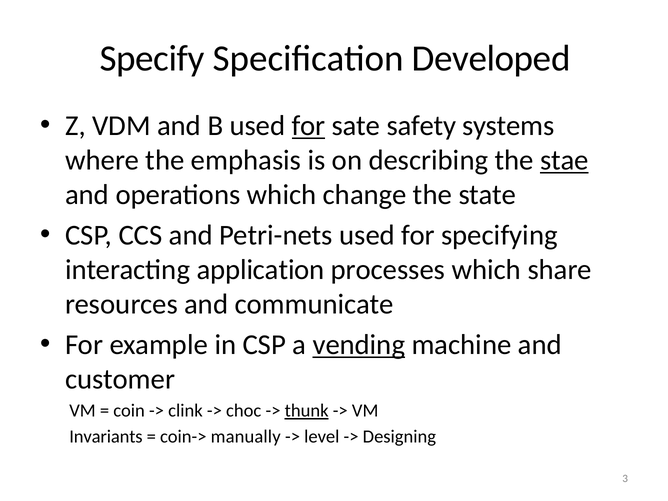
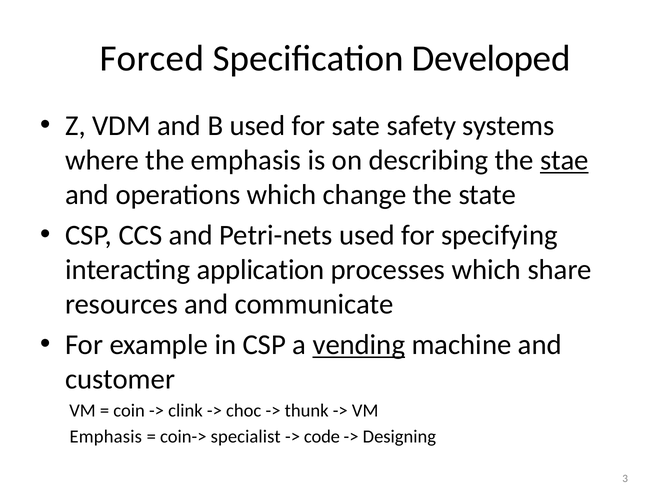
Specify: Specify -> Forced (152, 58)
for underline: present -> none (309, 126)
thunk underline: present -> none (307, 411)
Invariants: Invariants -> Emphasis (106, 437)
manually: manually -> specialist (246, 437)
level: level -> code (322, 437)
